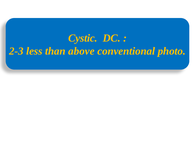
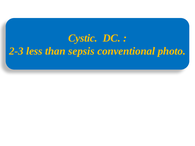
above: above -> sepsis (81, 51)
